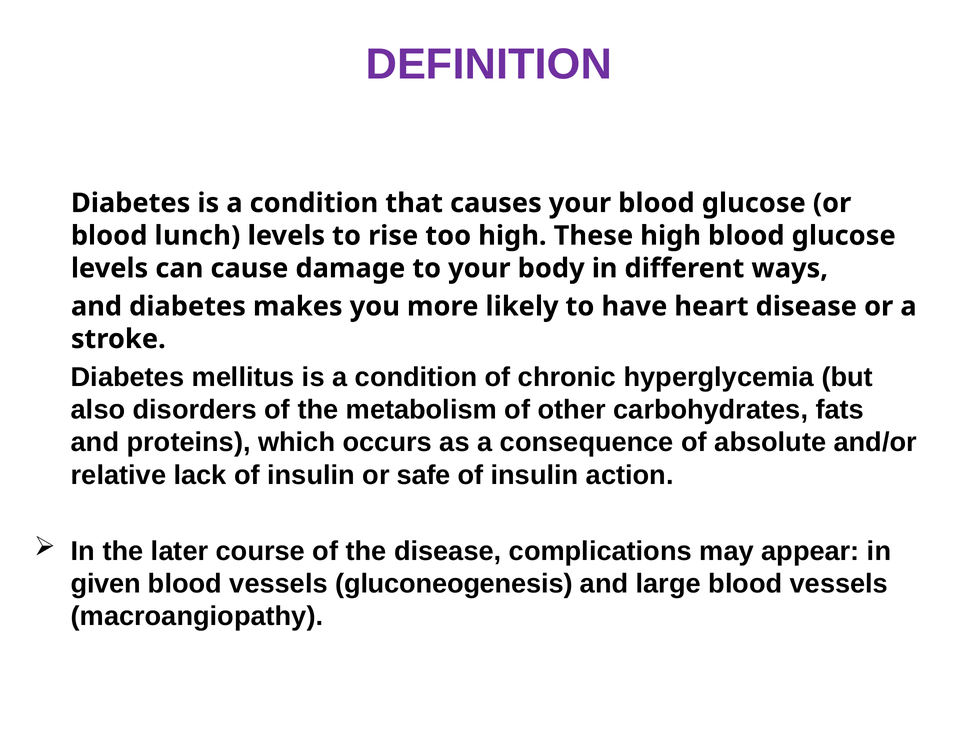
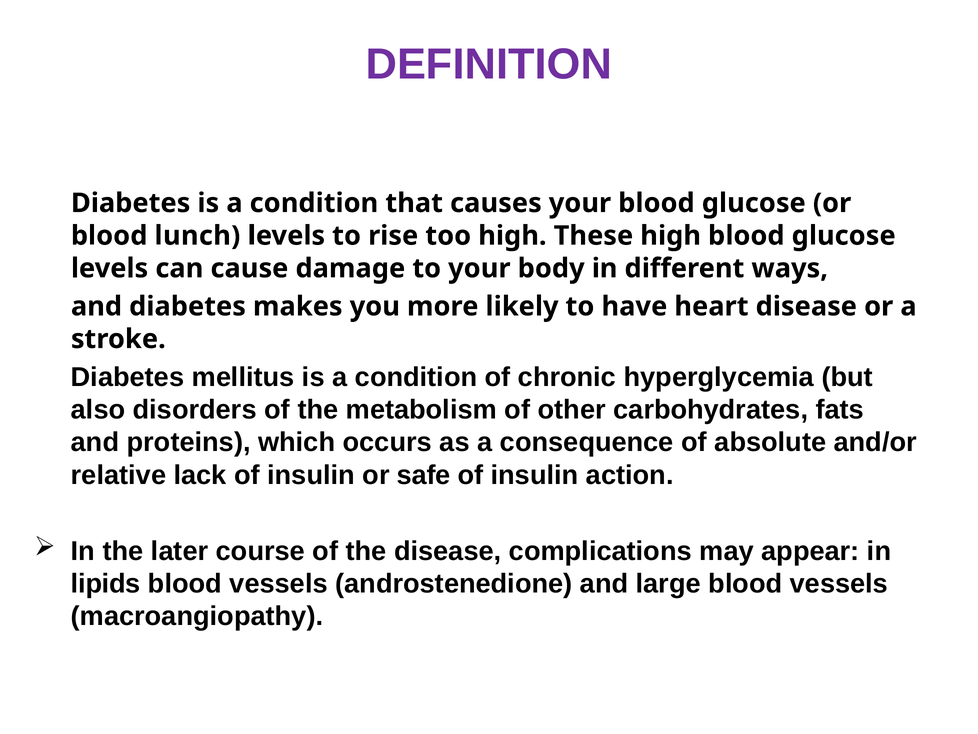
given: given -> lipids (106, 583)
gluconeogenesis: gluconeogenesis -> androstenedione (454, 583)
